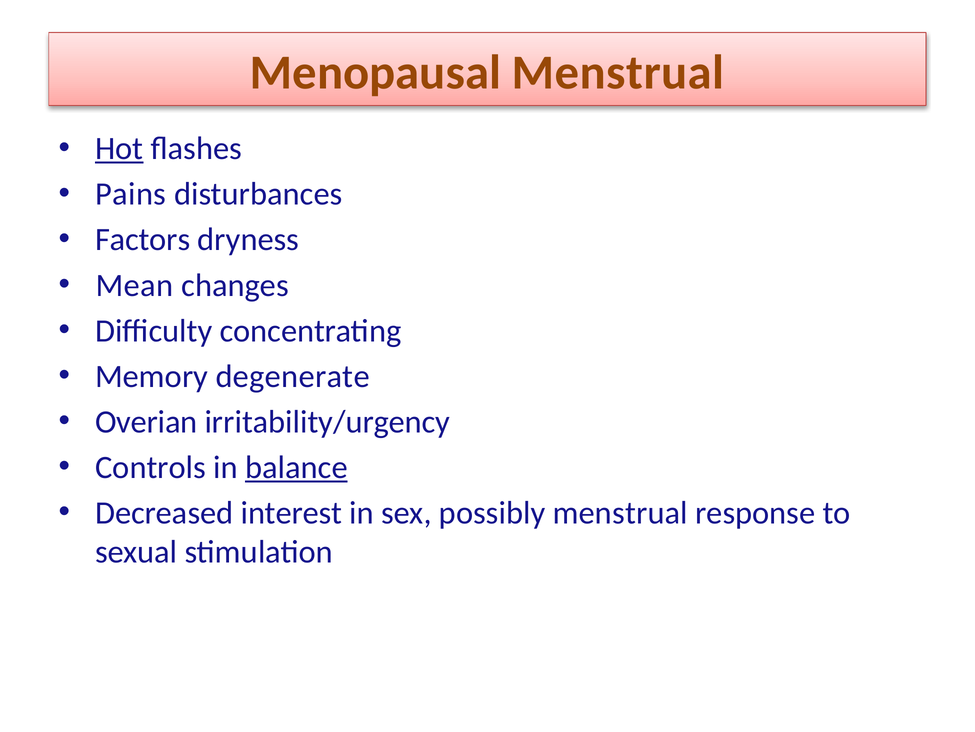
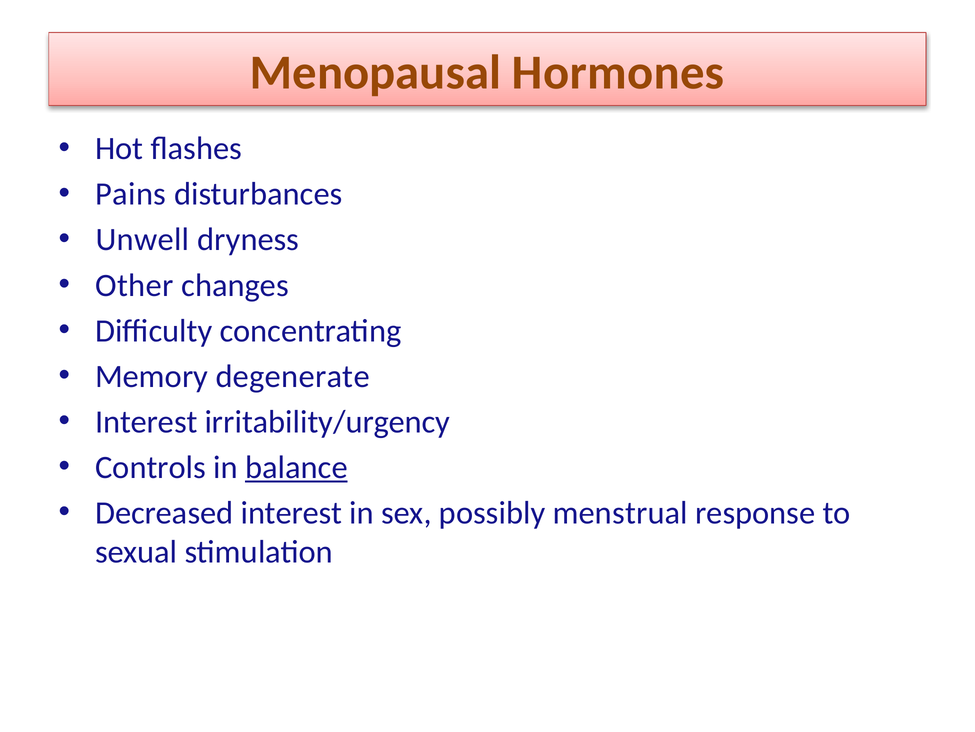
Menopausal Menstrual: Menstrual -> Hormones (618, 72)
Hot underline: present -> none (119, 149)
Factors: Factors -> Unwell (142, 240)
Mean: Mean -> Other (134, 285)
Overian: Overian -> Interest (146, 421)
